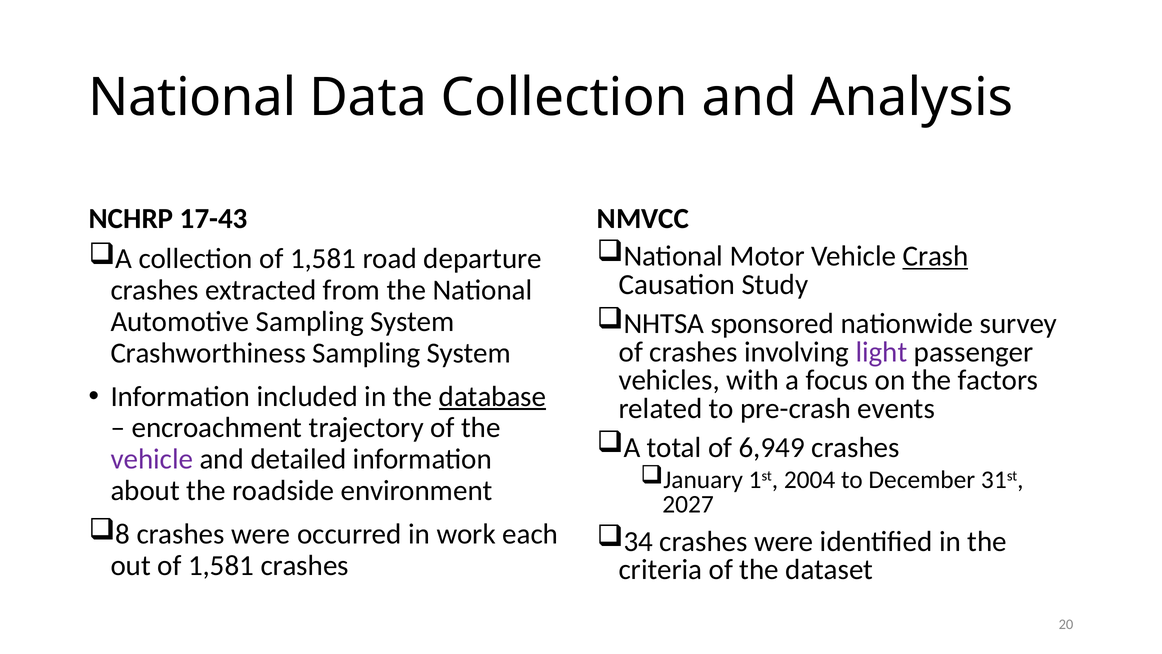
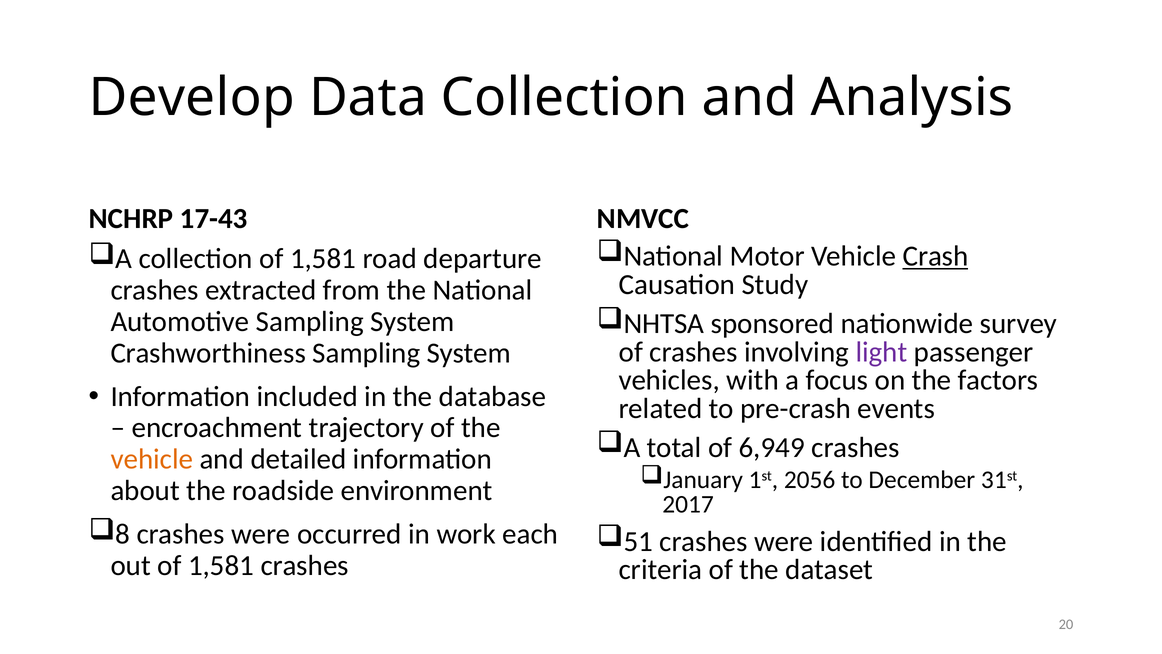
National: National -> Develop (192, 98)
database underline: present -> none (492, 396)
vehicle colour: purple -> orange (152, 459)
2004: 2004 -> 2056 (810, 479)
2027: 2027 -> 2017 (688, 504)
34: 34 -> 51 (638, 541)
